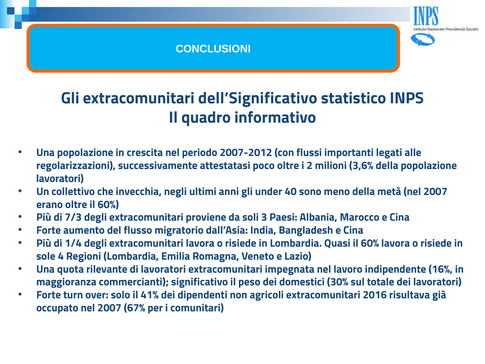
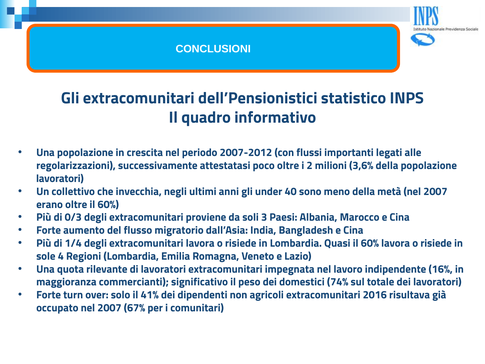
dell’Significativo: dell’Significativo -> dell’Pensionistici (258, 98)
7/3: 7/3 -> 0/3 (73, 217)
30%: 30% -> 74% (338, 282)
